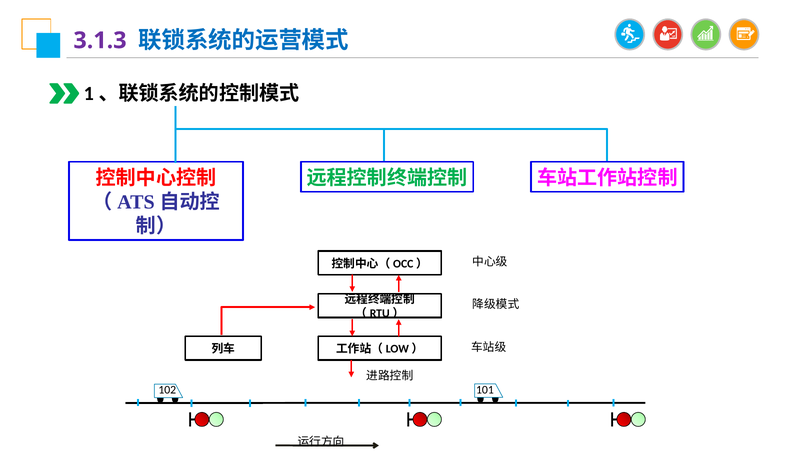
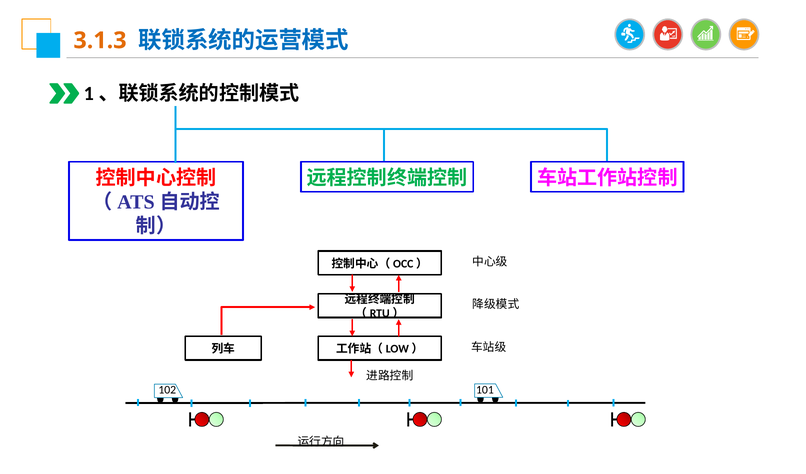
3.1.3 colour: purple -> orange (100, 40)
